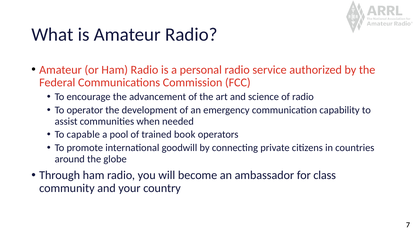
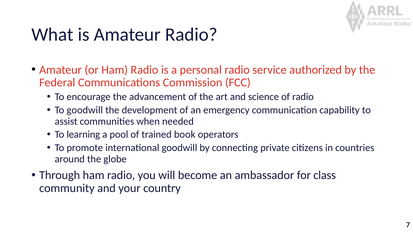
To operator: operator -> goodwill (85, 110)
capable: capable -> learning (83, 135)
